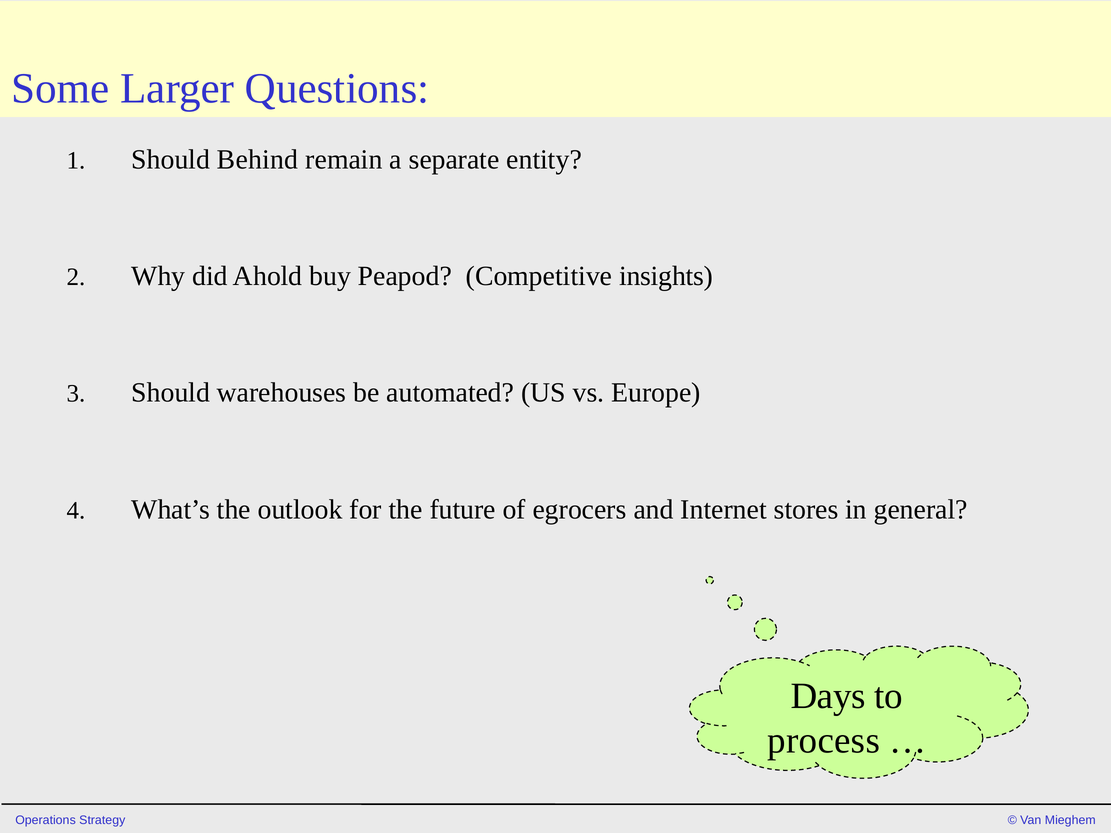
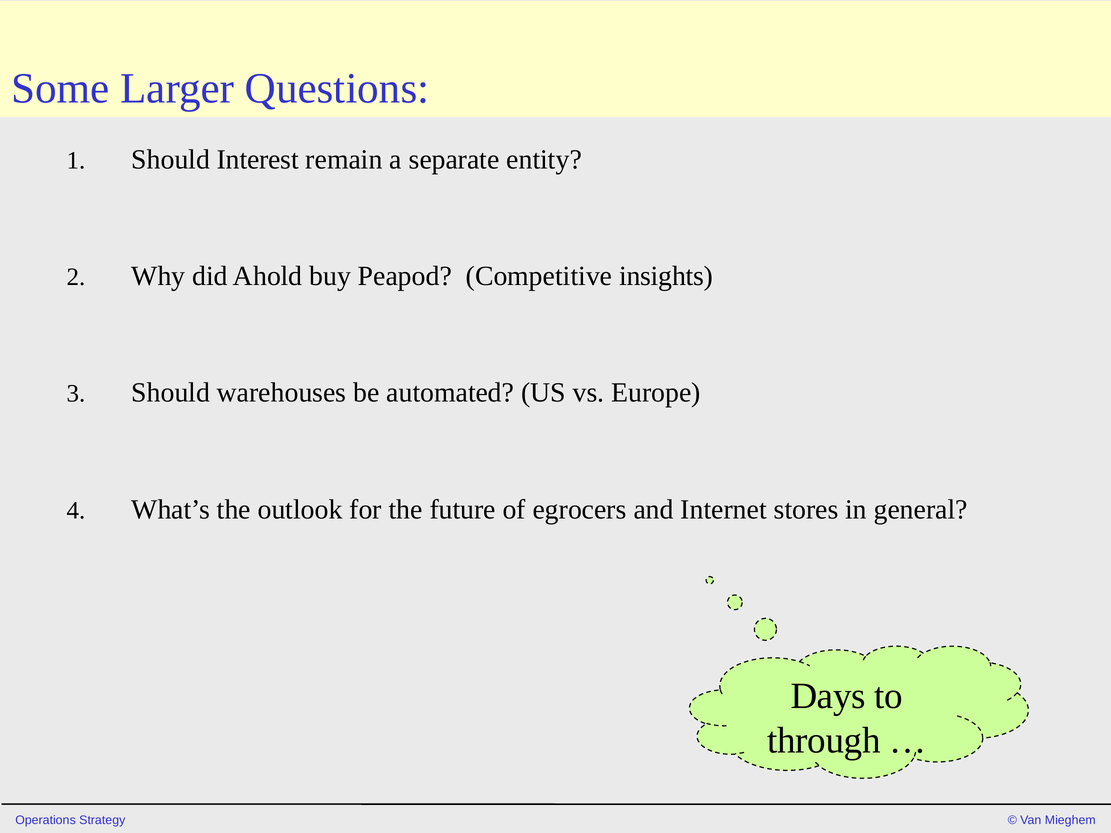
Behind: Behind -> Interest (258, 160)
process: process -> through (824, 741)
